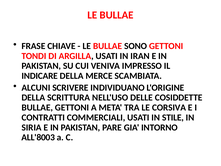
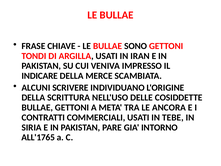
CORSIVA: CORSIVA -> ANCORA (169, 107)
STILE: STILE -> TEBE (173, 117)
ALL'8003: ALL'8003 -> ALL'1765 (38, 137)
